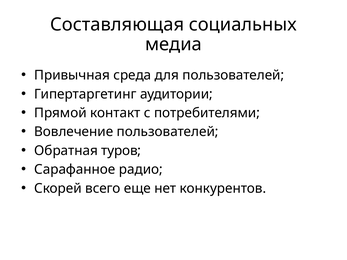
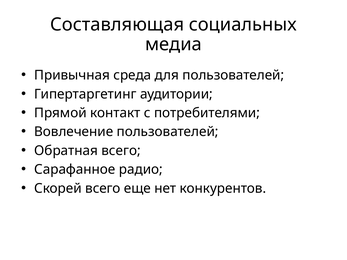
Обратная туров: туров -> всего (121, 151)
